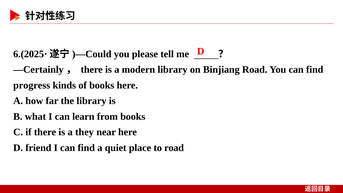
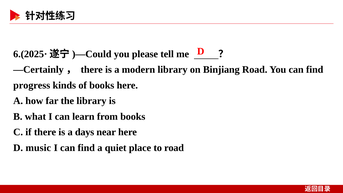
they: they -> days (85, 132)
friend: friend -> music (38, 148)
